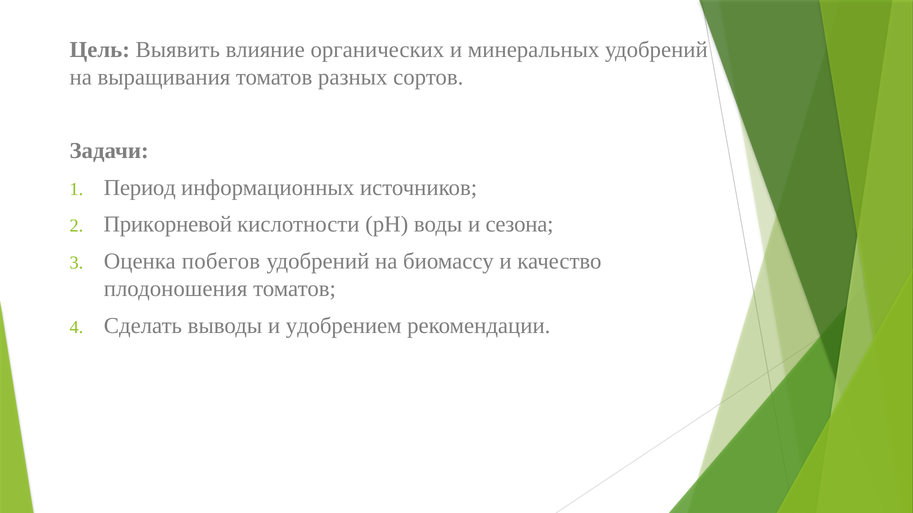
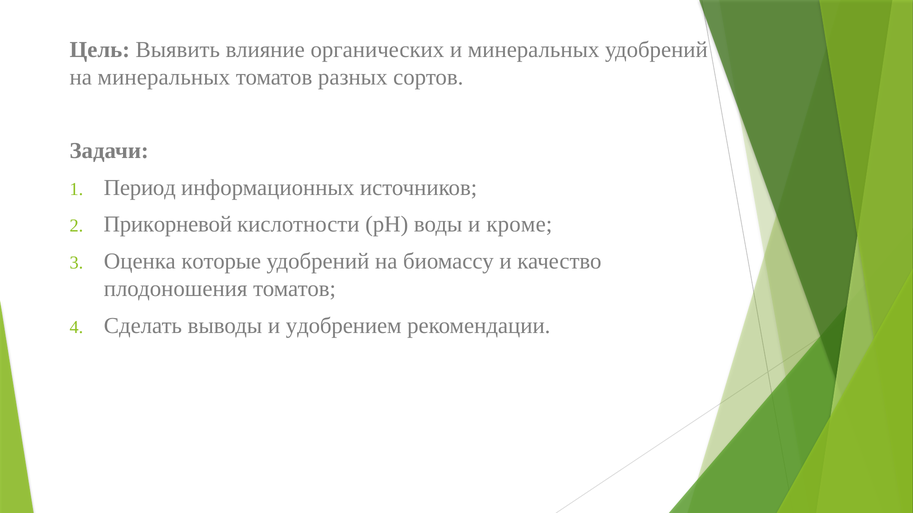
на выращивания: выращивания -> минеральных (164, 77)
сезона: сезона -> кроме (519, 225)
побегов: побегов -> которые (221, 262)
